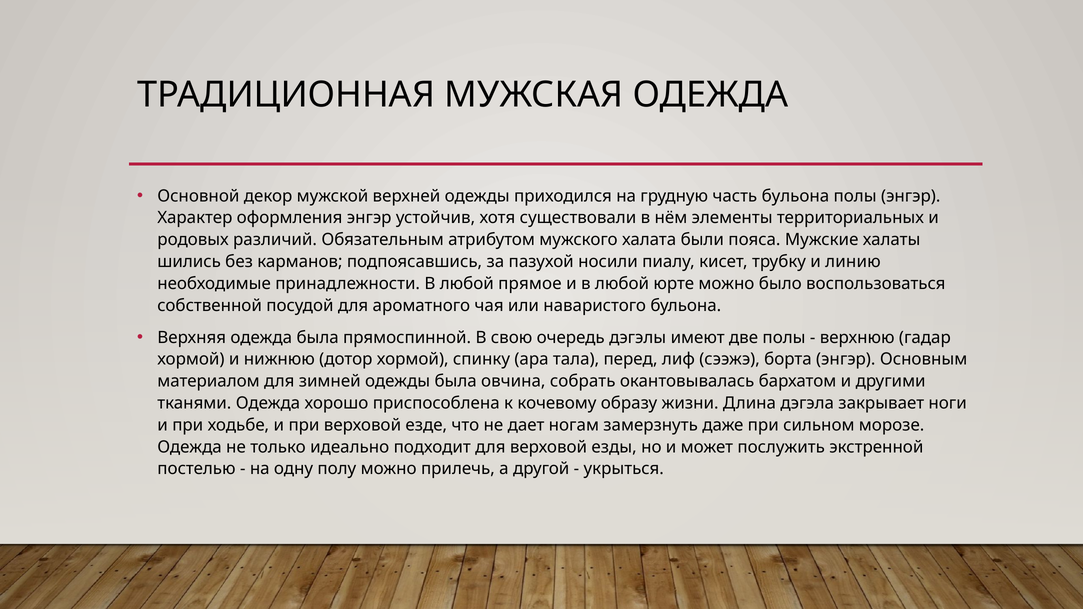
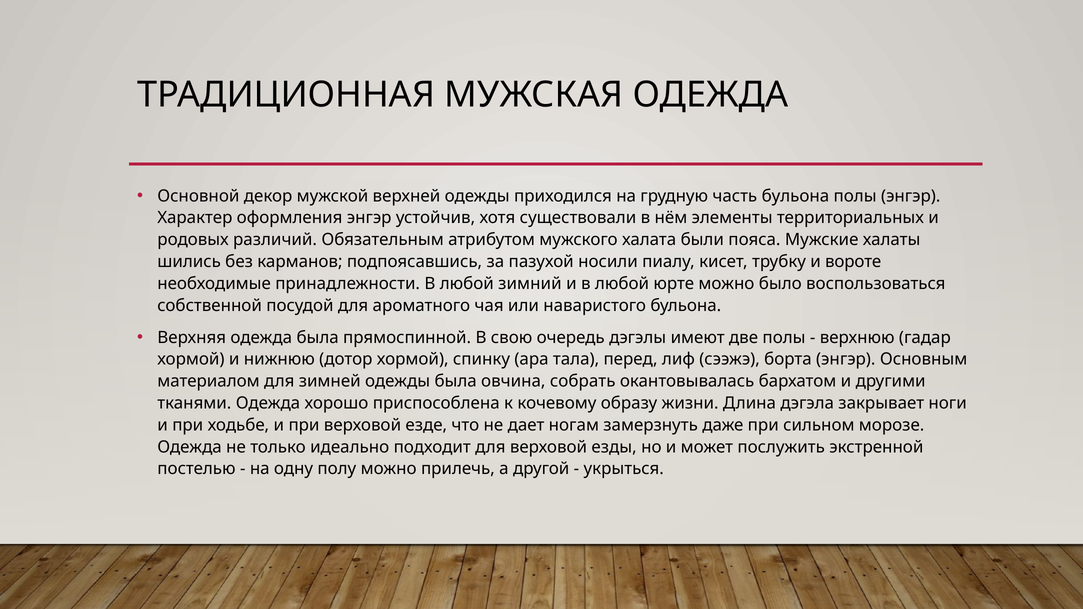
линию: линию -> вороте (853, 262)
прямое: прямое -> зимний (530, 284)
